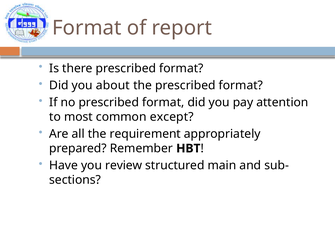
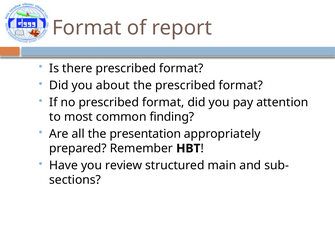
except: except -> finding (172, 117)
requirement: requirement -> presentation (145, 134)
